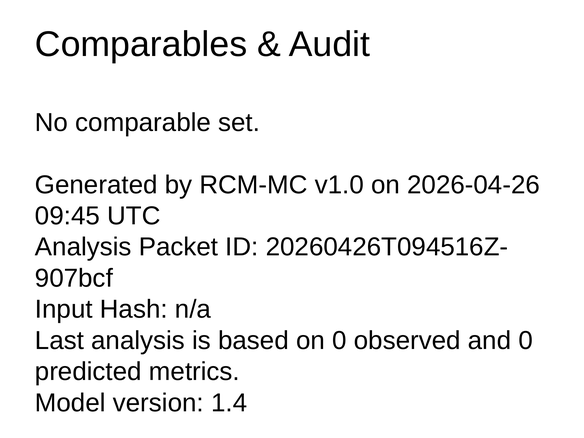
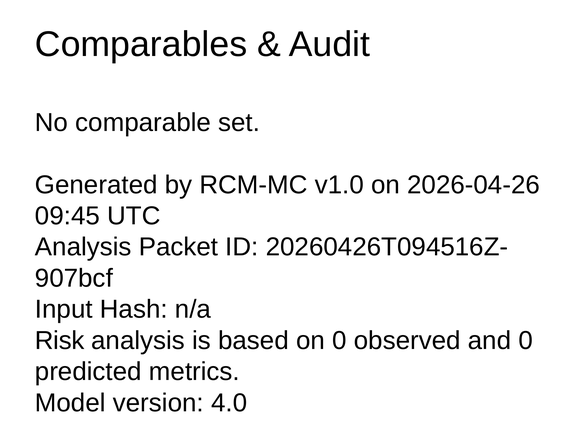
Last: Last -> Risk (60, 341)
1.4: 1.4 -> 4.0 (229, 403)
